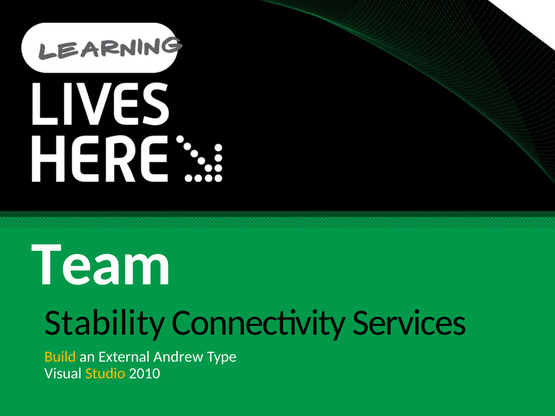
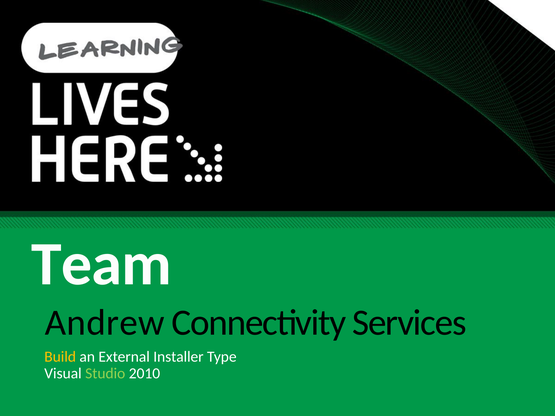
Stability: Stability -> Andrew (105, 323)
Andrew: Andrew -> Installer (178, 357)
Studio colour: yellow -> light green (105, 374)
